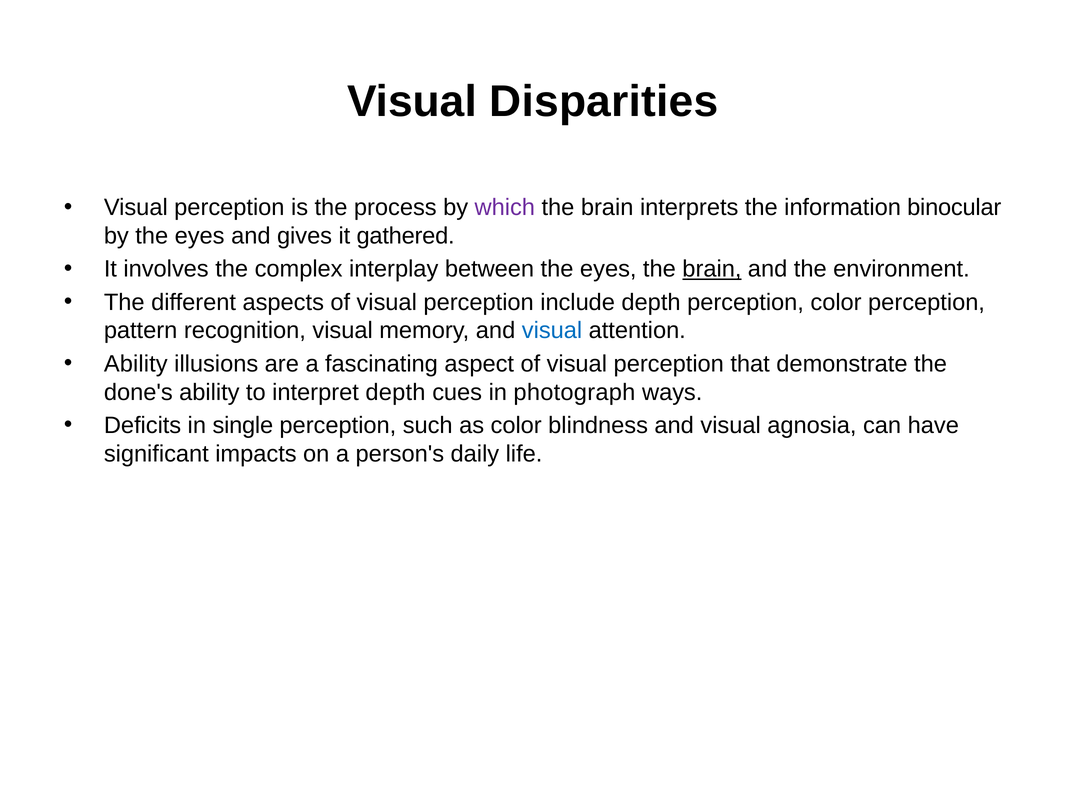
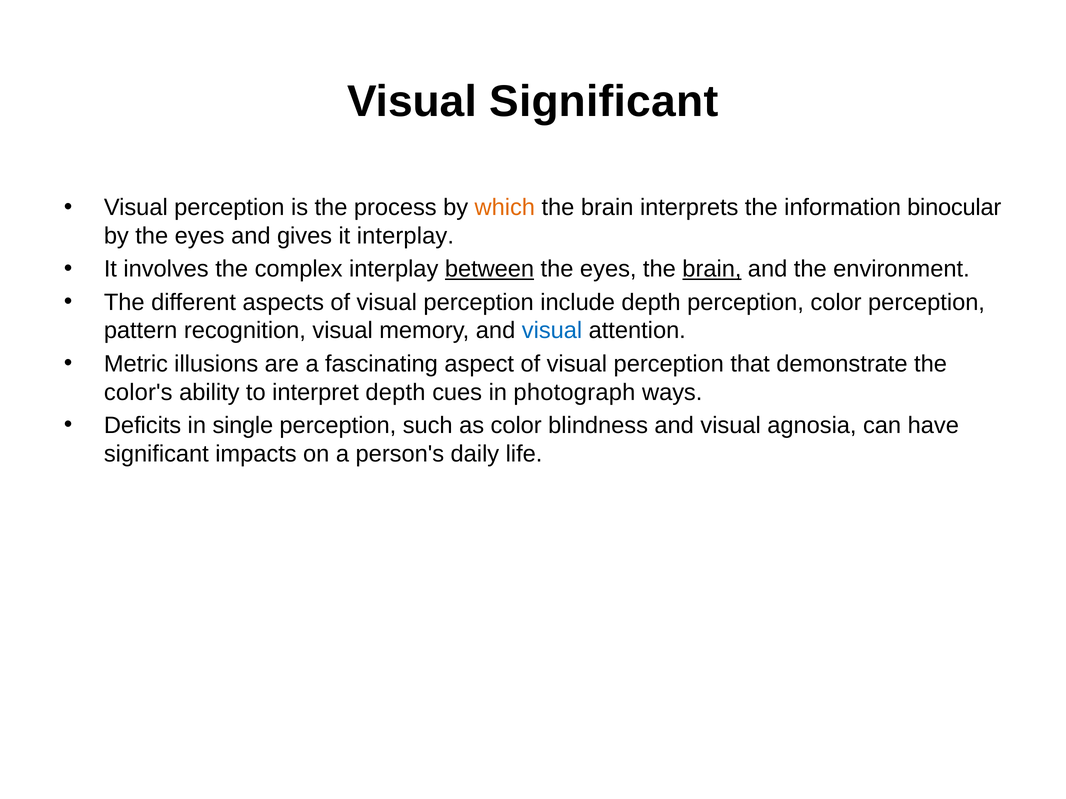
Visual Disparities: Disparities -> Significant (604, 102)
which colour: purple -> orange (505, 208)
it gathered: gathered -> interplay (405, 236)
between underline: none -> present (490, 269)
Ability: Ability -> Metric (136, 364)
done's: done's -> color's (138, 392)
